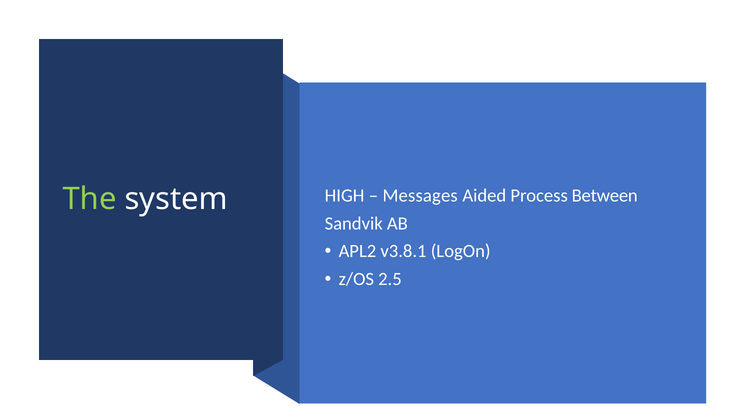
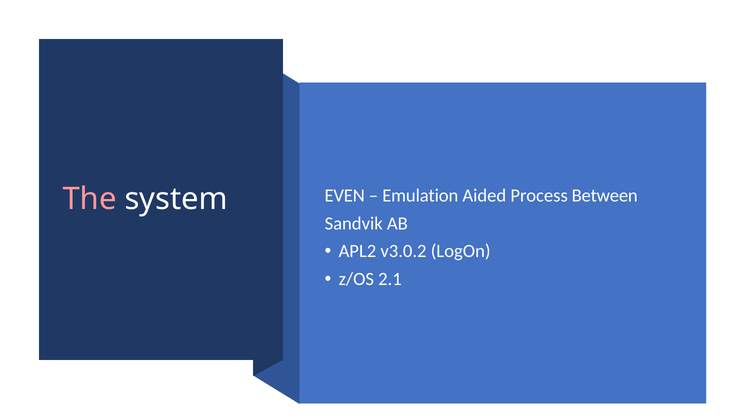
The colour: light green -> pink (90, 199)
HIGH: HIGH -> EVEN (345, 196)
Messages: Messages -> Emulation (420, 196)
v3.8.1: v3.8.1 -> v3.0.2 (403, 251)
2.5: 2.5 -> 2.1 (390, 279)
